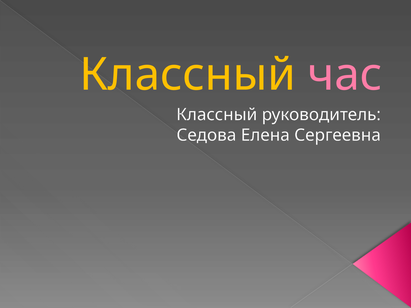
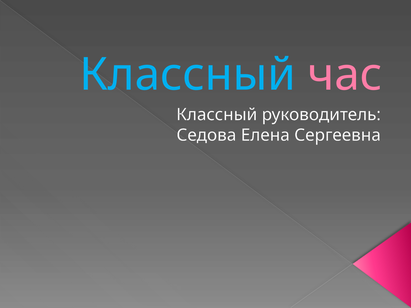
Классный colour: yellow -> light blue (188, 75)
